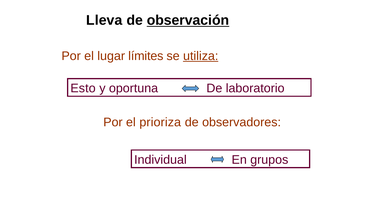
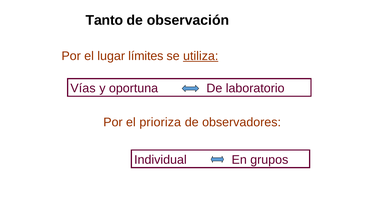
Lleva: Lleva -> Tanto (104, 20)
observación underline: present -> none (188, 20)
Esto: Esto -> Vías (83, 88)
